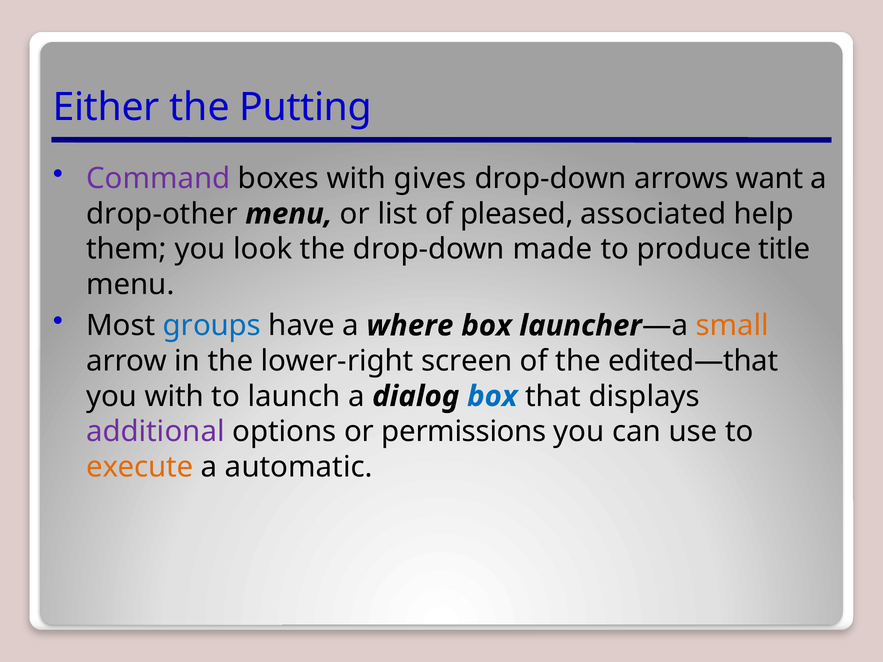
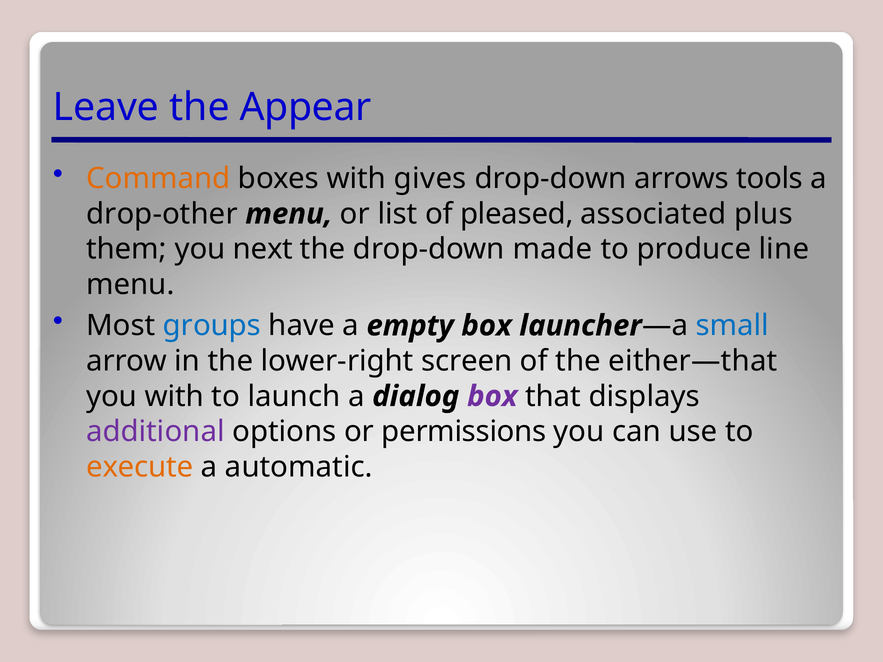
Either: Either -> Leave (106, 107)
Putting: Putting -> Appear (306, 107)
Command colour: purple -> orange (158, 179)
want: want -> tools (770, 179)
help: help -> plus (764, 214)
look: look -> next (263, 249)
title: title -> line (784, 249)
where: where -> empty (410, 326)
small colour: orange -> blue (732, 326)
edited—that: edited—that -> either—that (693, 361)
box colour: blue -> purple (492, 396)
